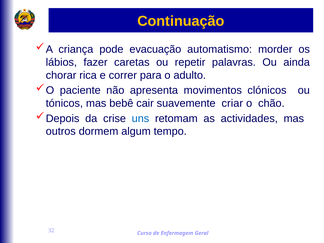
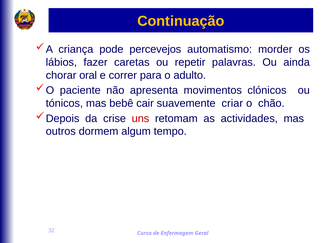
evacuação: evacuação -> percevejos (155, 49)
rica: rica -> oral (88, 75)
uns colour: blue -> red (140, 118)
